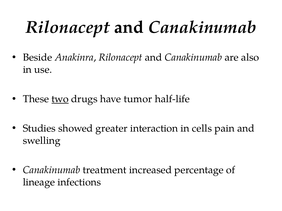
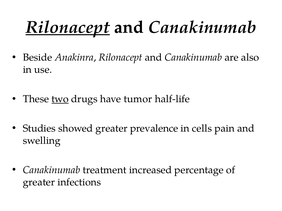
Rilonacept underline: none -> present (68, 27)
interaction: interaction -> prevalence (154, 129)
lineage: lineage -> greater (39, 183)
